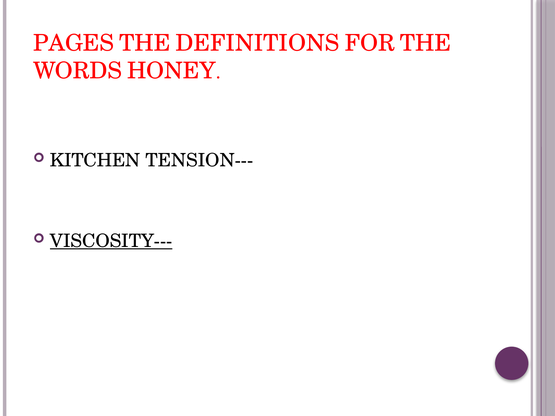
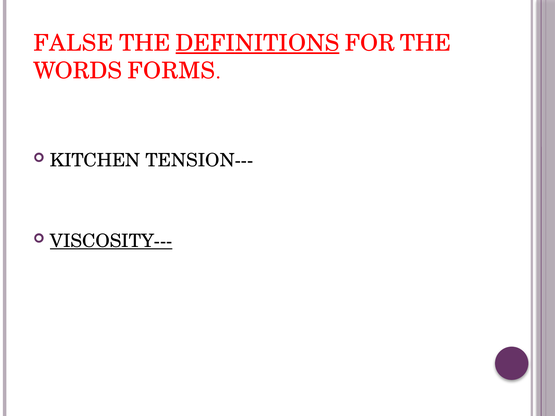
PAGES: PAGES -> FALSE (74, 43)
DEFINITIONS underline: none -> present (257, 43)
HONEY: HONEY -> FORMS (171, 71)
